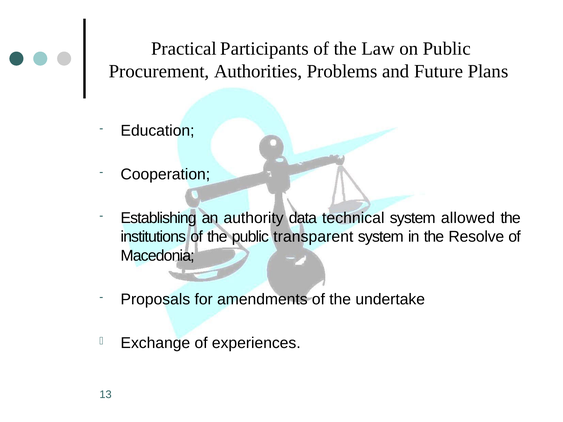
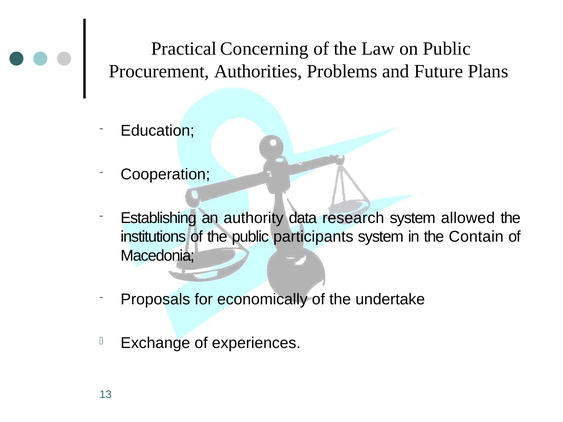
Participants: Participants -> Concerning (264, 49)
technical: technical -> research (353, 218)
transparent: transparent -> participants (313, 237)
Resolve: Resolve -> Contain (476, 237)
amendments: amendments -> economically (262, 300)
